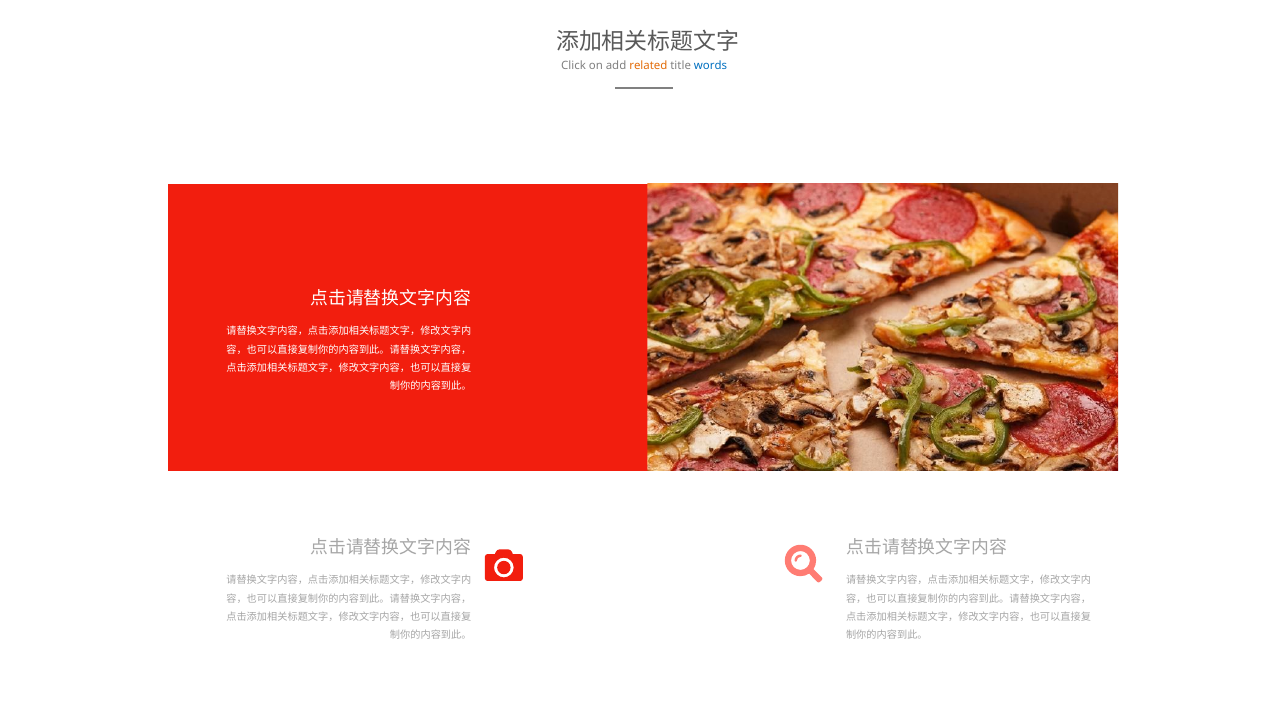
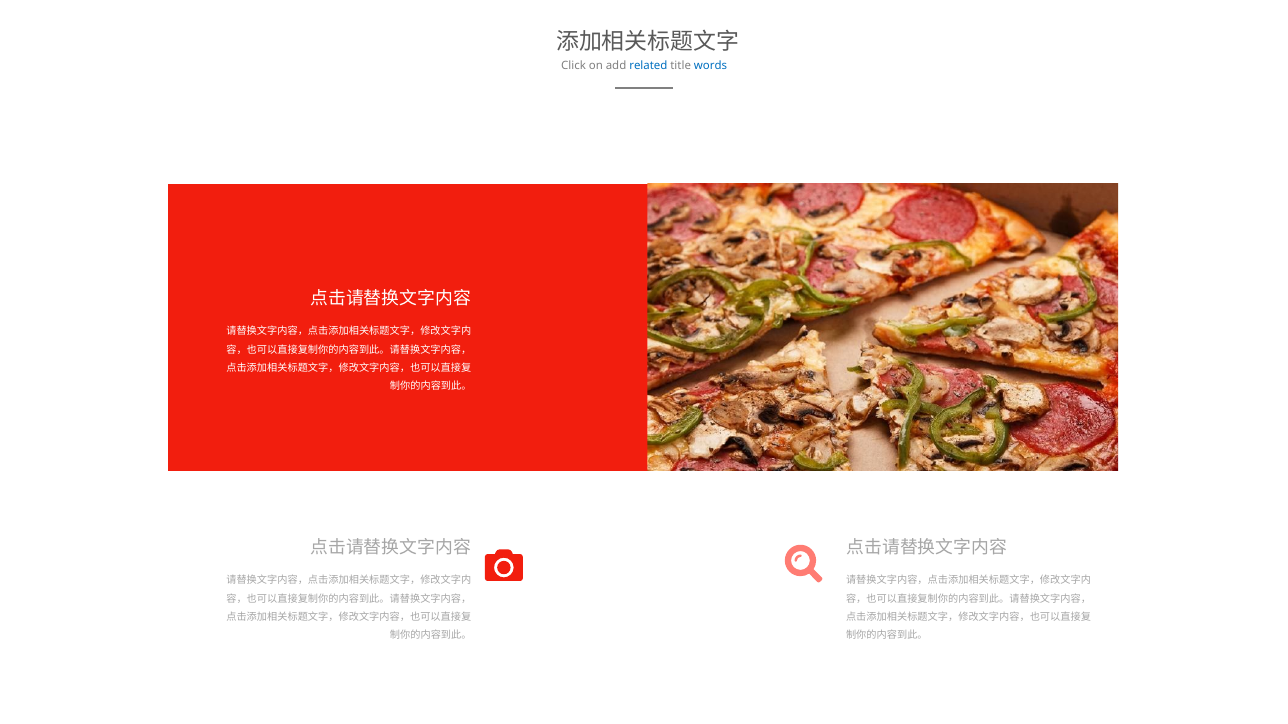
related colour: orange -> blue (648, 66)
